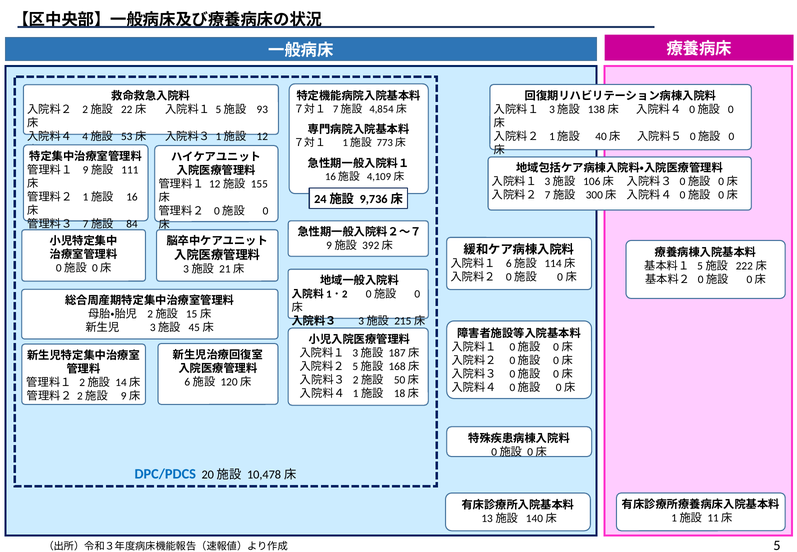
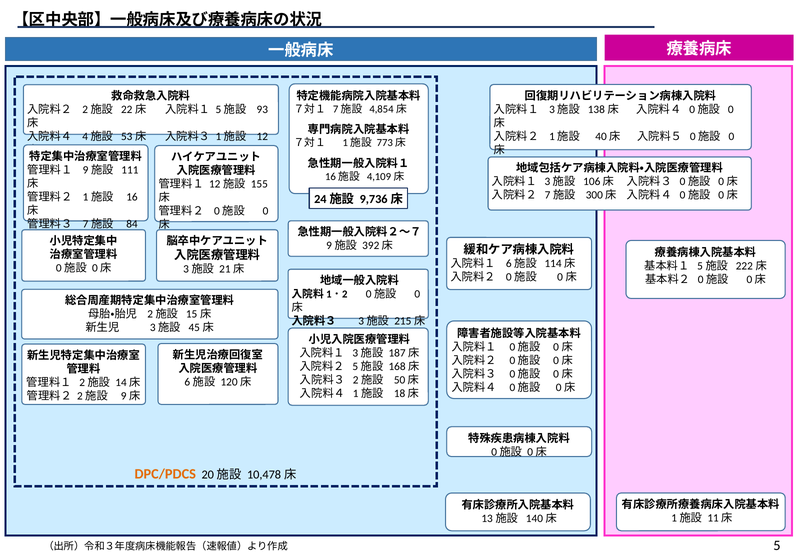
DPC/PDCS colour: blue -> orange (165, 474)
